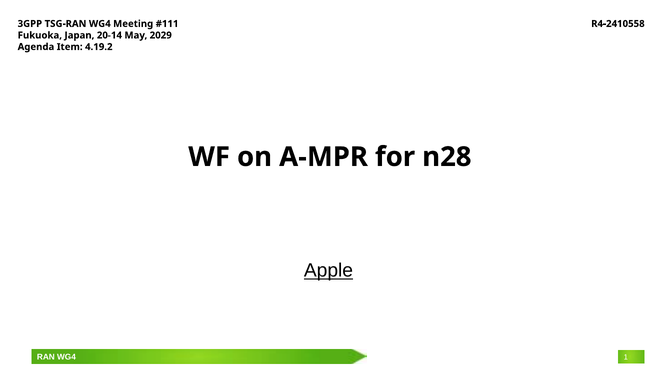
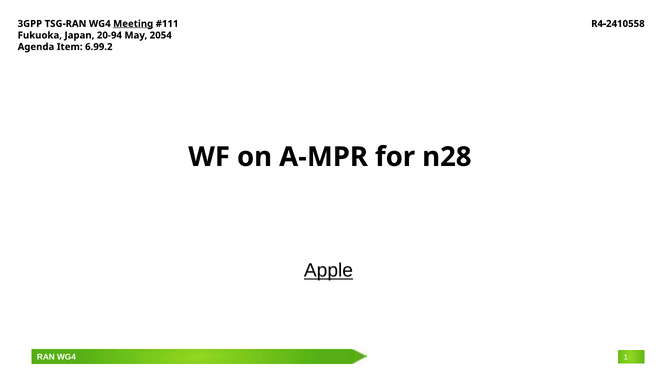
Meeting underline: none -> present (133, 24)
20-14: 20-14 -> 20-94 (109, 35)
2029: 2029 -> 2054 (161, 35)
4.19.2: 4.19.2 -> 6.99.2 (99, 47)
